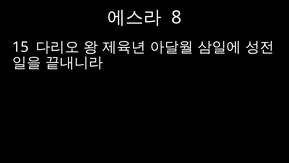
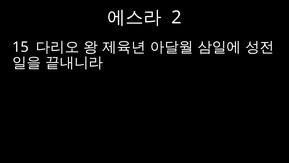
8: 8 -> 2 (176, 17)
